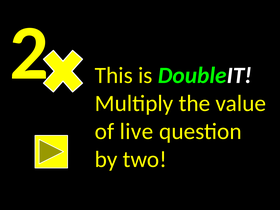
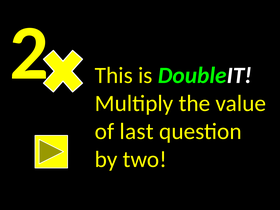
live: live -> last (137, 131)
